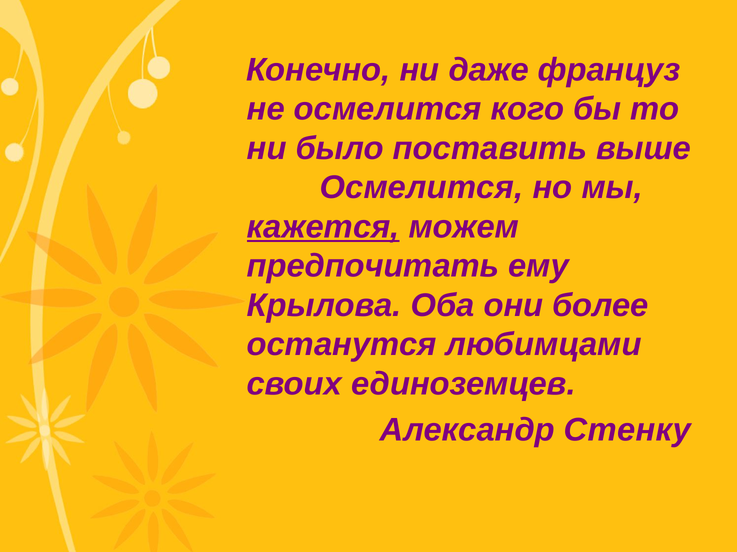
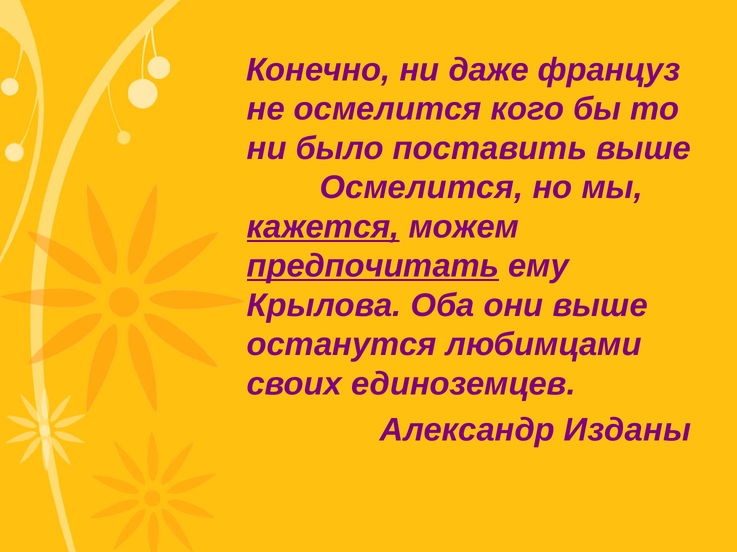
предпочитать underline: none -> present (373, 266)
они более: более -> выше (600, 306)
Стенку: Стенку -> Изданы (628, 430)
